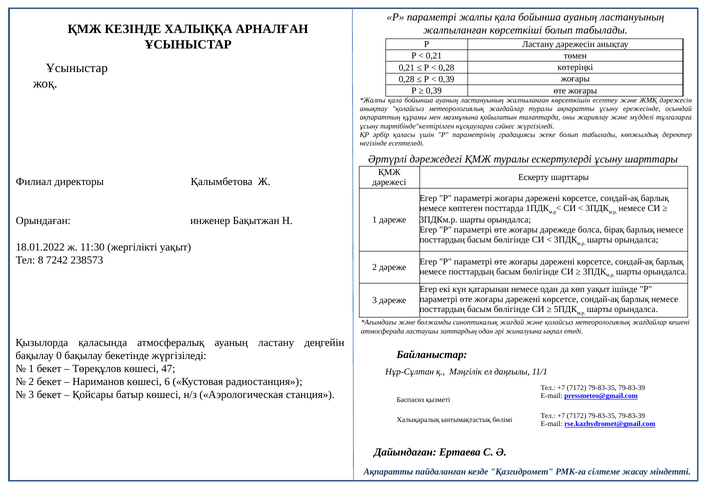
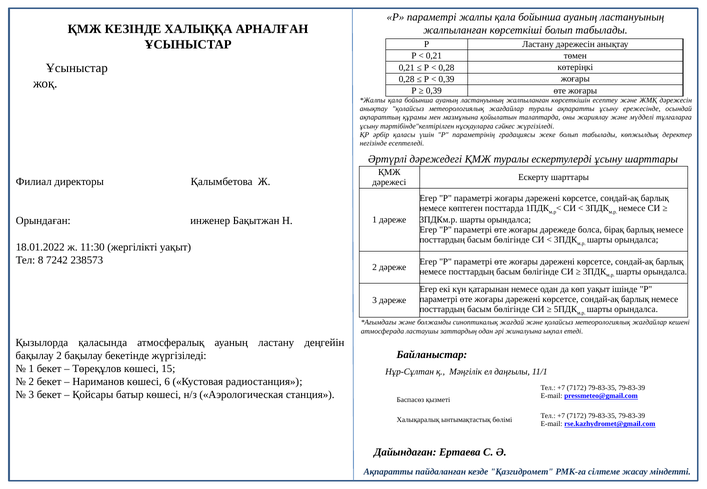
бақылау 0: 0 -> 2 (59, 356)
47: 47 -> 15 (168, 369)
